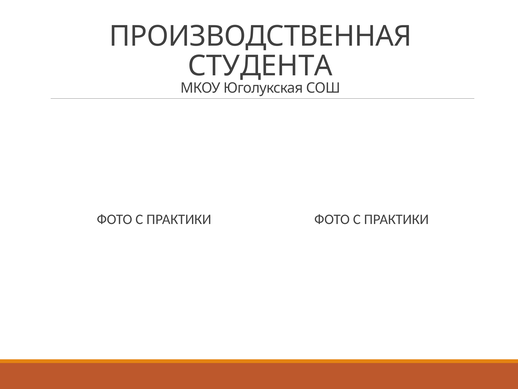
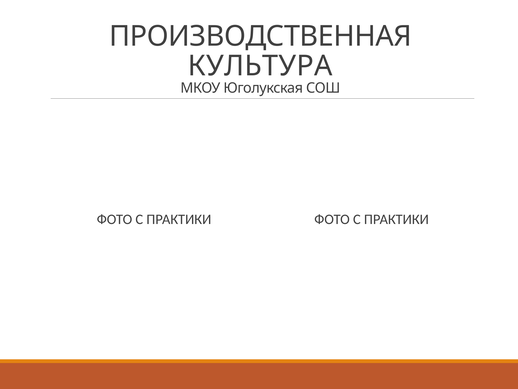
СТУДЕНТА: СТУДЕНТА -> КУЛЬТУРА (260, 66)
